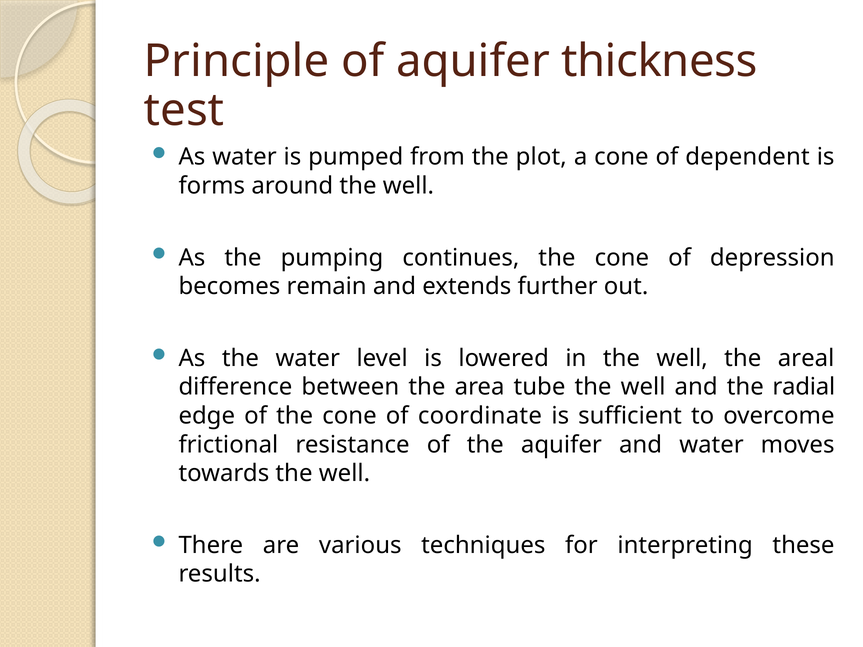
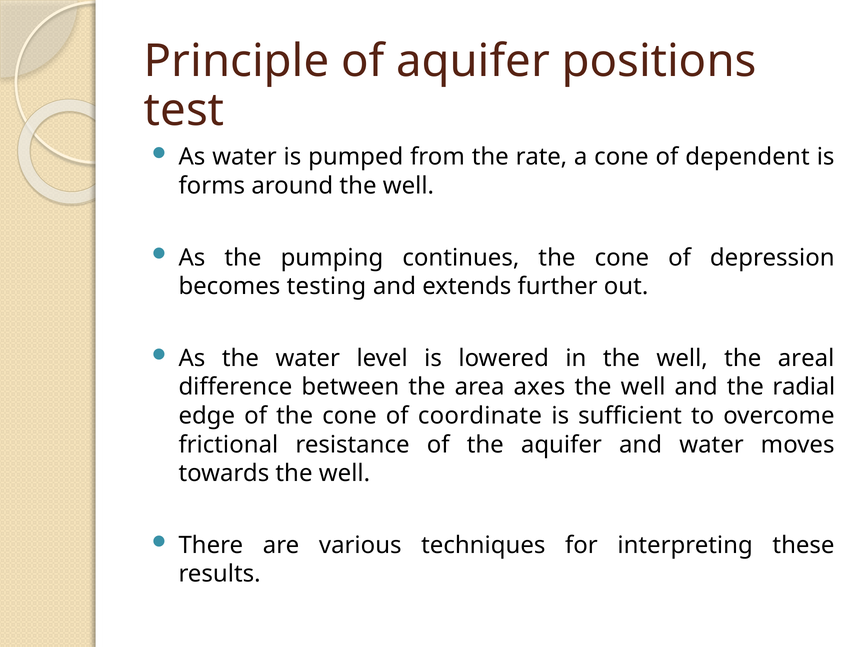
thickness: thickness -> positions (659, 61)
plot: plot -> rate (541, 157)
remain: remain -> testing (326, 286)
tube: tube -> axes (539, 387)
